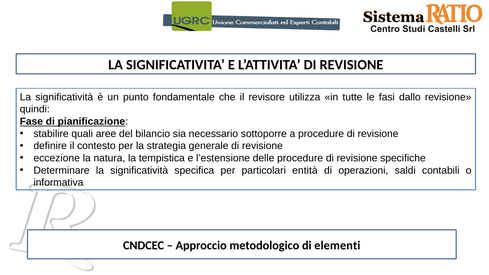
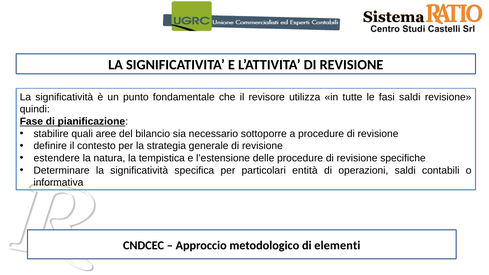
fasi dallo: dallo -> saldi (410, 97)
eccezione: eccezione -> estendere (57, 158)
